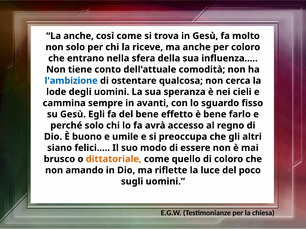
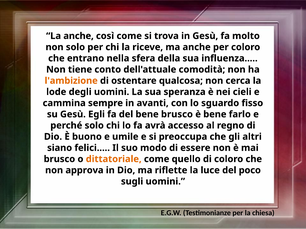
l'ambizione colour: blue -> orange (71, 81)
bene effetto: effetto -> brusco (177, 115)
amando: amando -> approva (84, 171)
